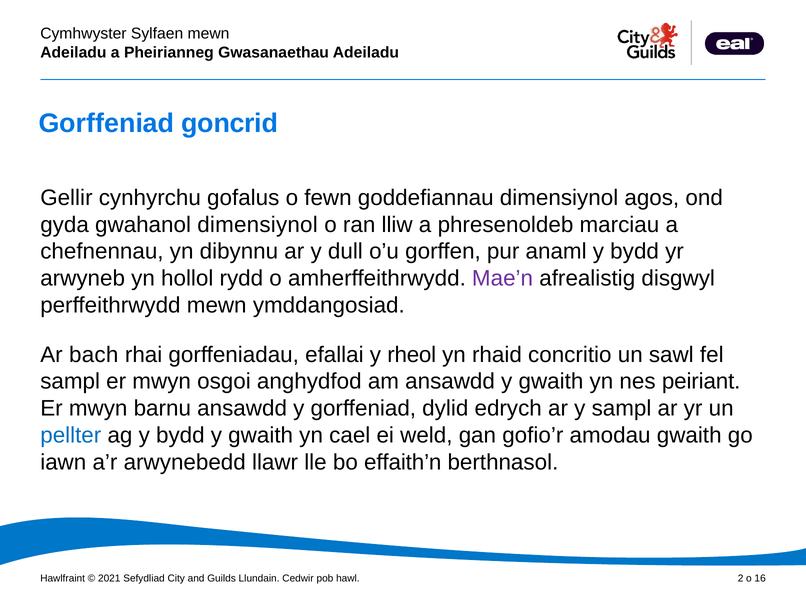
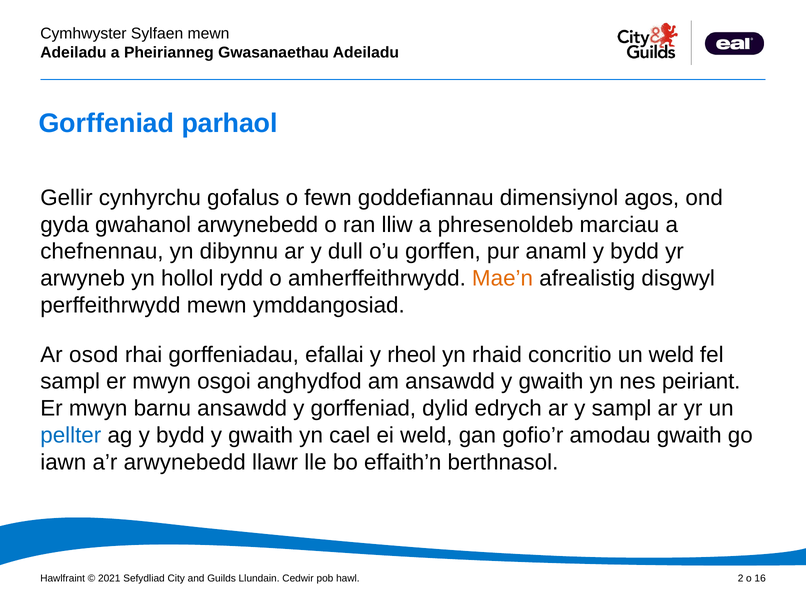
goncrid: goncrid -> parhaol (230, 123)
gwahanol dimensiynol: dimensiynol -> arwynebedd (258, 224)
Mae’n colour: purple -> orange (503, 278)
bach: bach -> osod (94, 354)
un sawl: sawl -> weld (671, 354)
